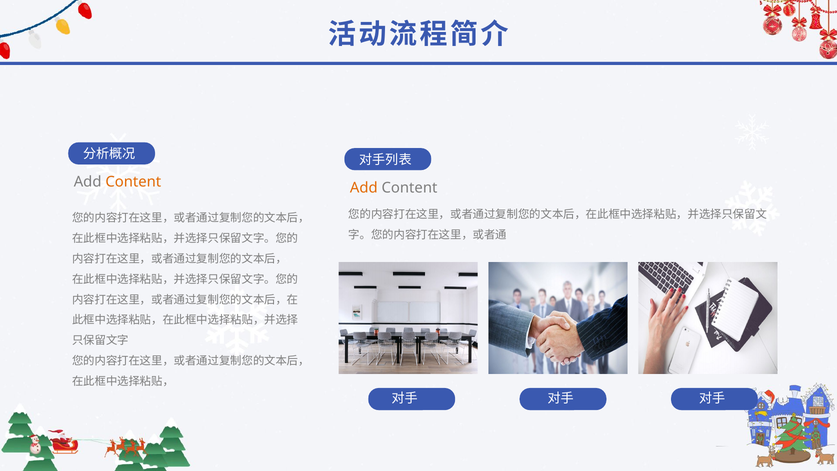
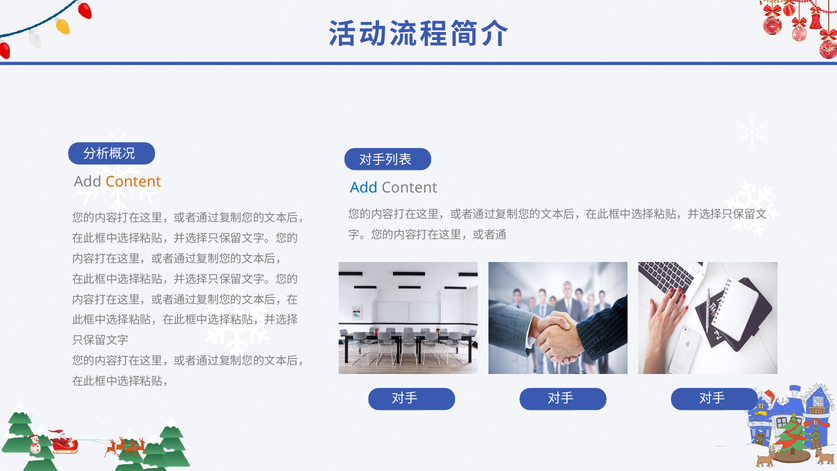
Add colour: orange -> blue (364, 188)
